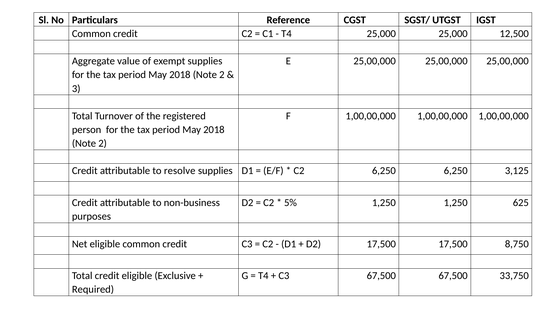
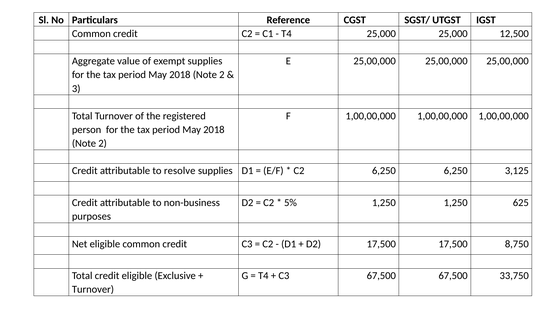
Required: Required -> Turnover (93, 289)
